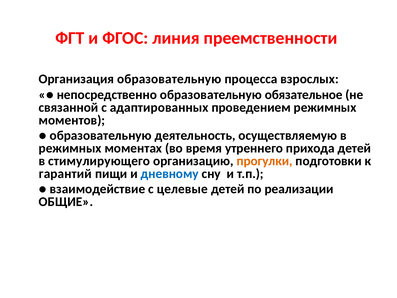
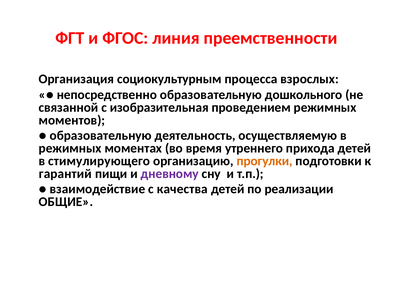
Организация образовательную: образовательную -> социокультурным (169, 79)
обязательное: обязательное -> дошкольного (304, 95)
адаптированных: адаптированных -> изобразительная (159, 107)
дневному colour: blue -> purple (170, 174)
целевые: целевые -> качества (182, 189)
